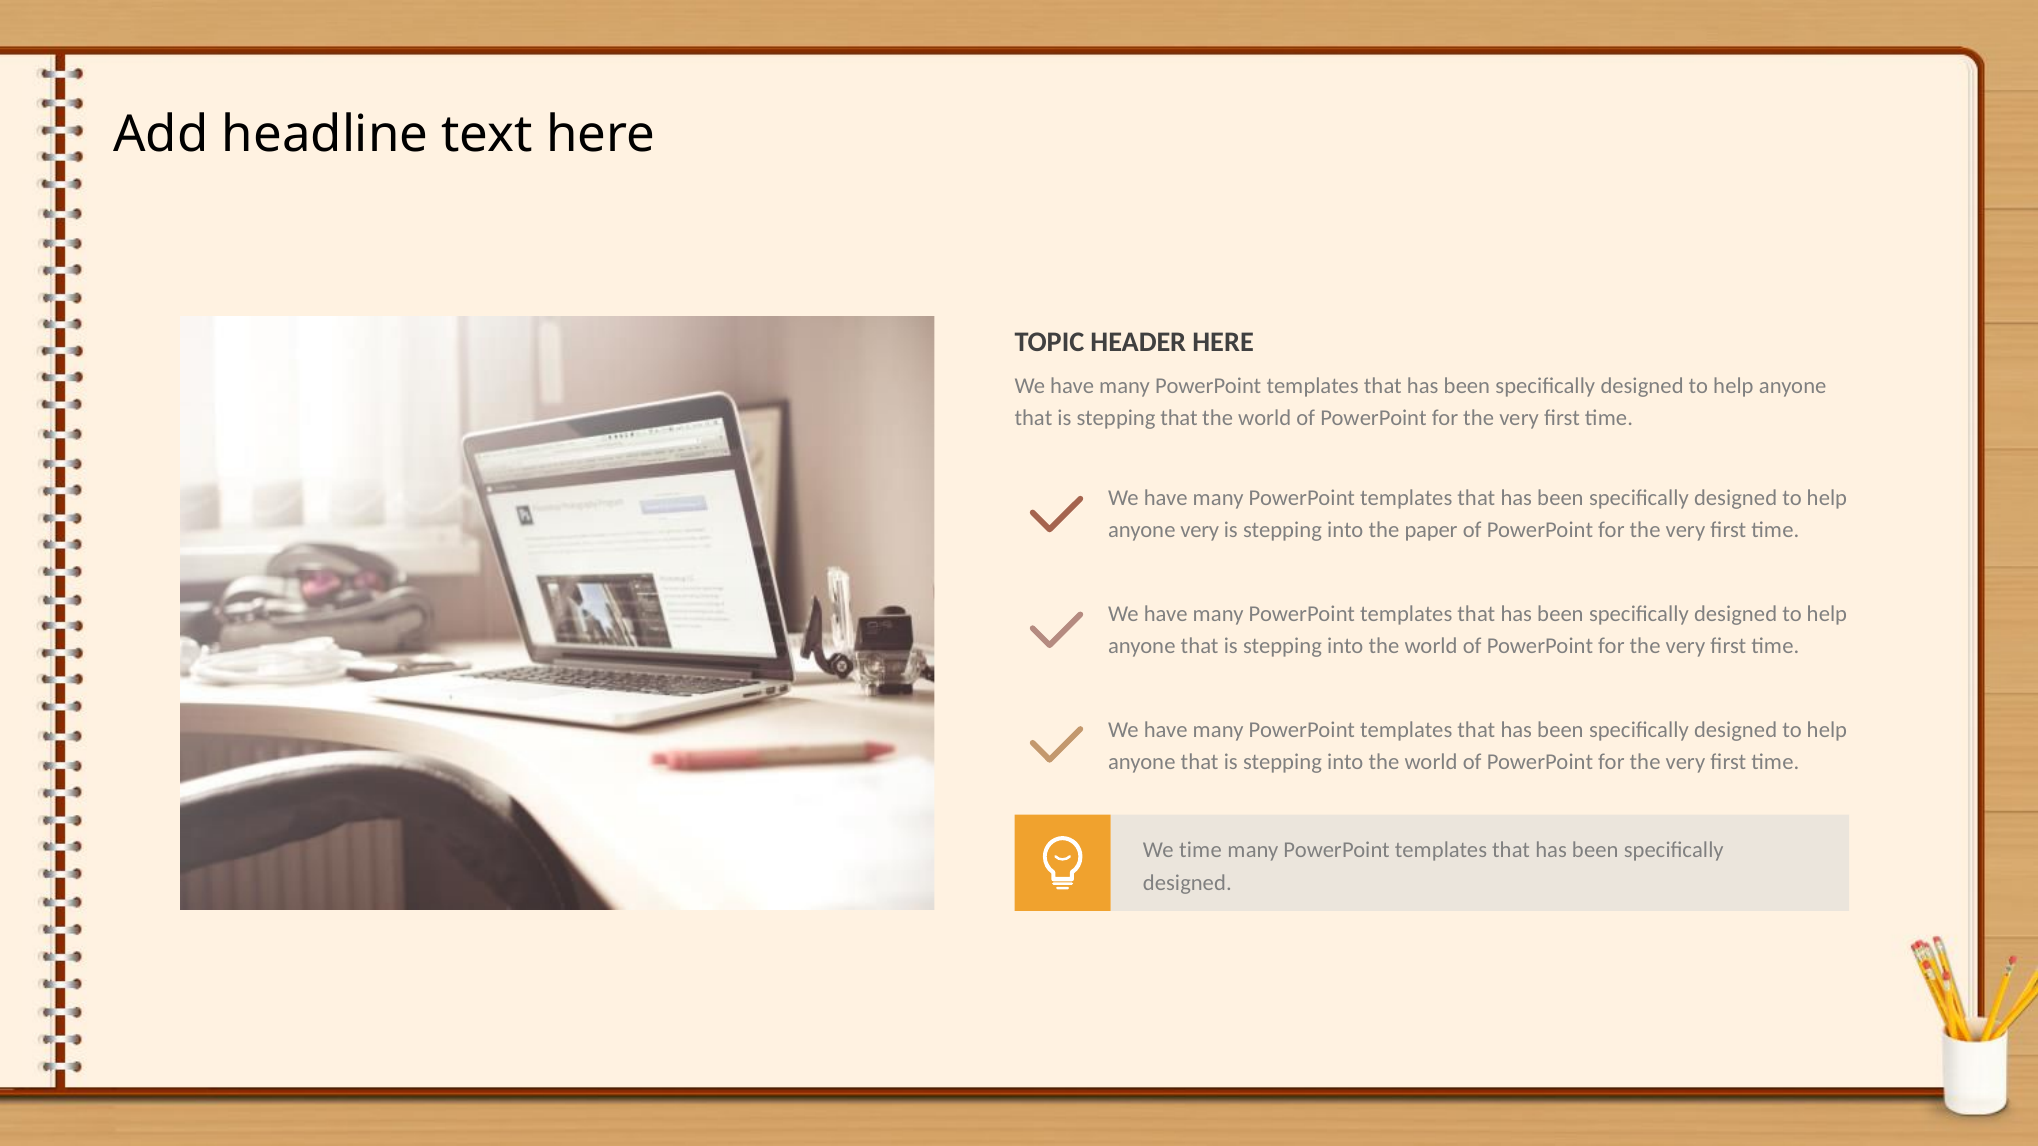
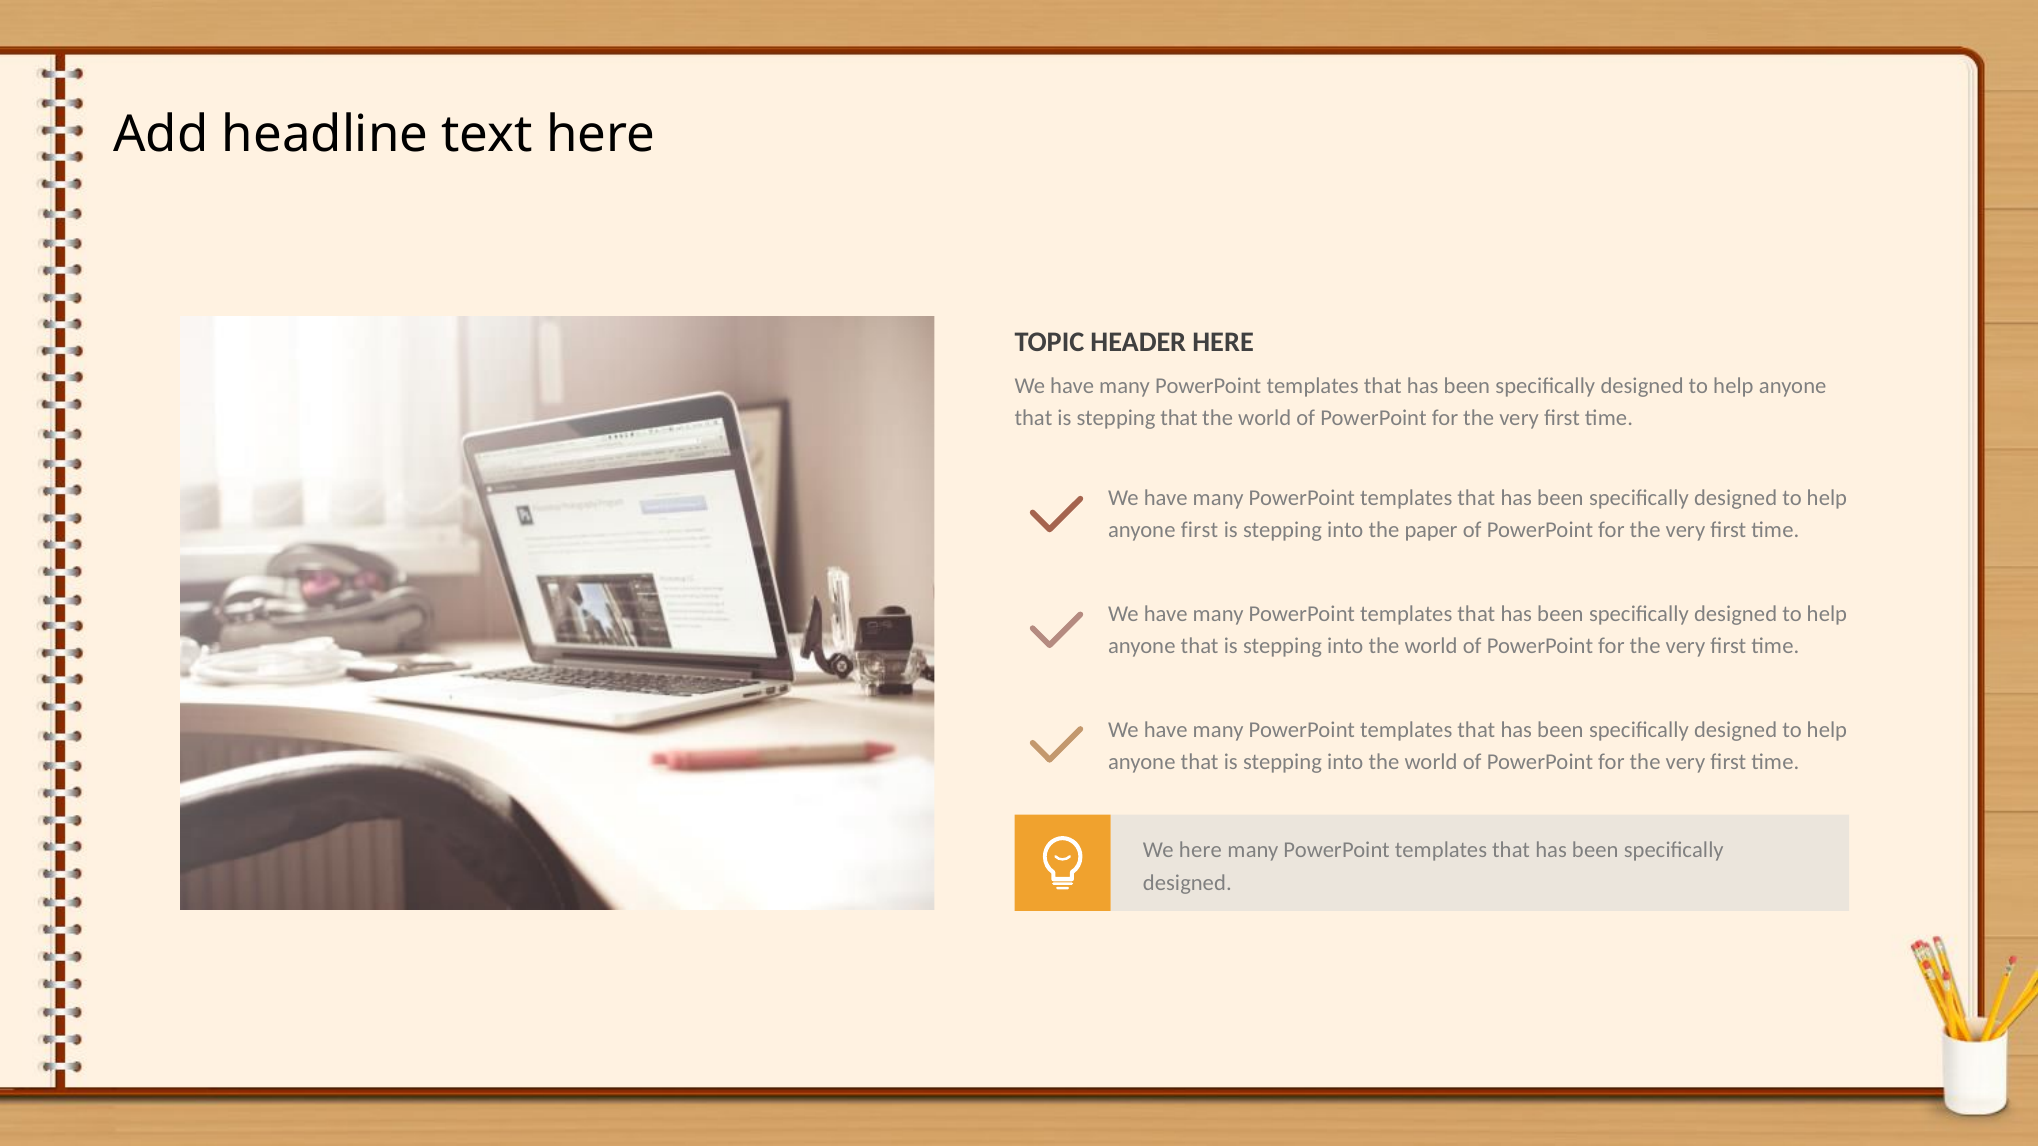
anyone very: very -> first (1200, 531)
We time: time -> here (1200, 851)
